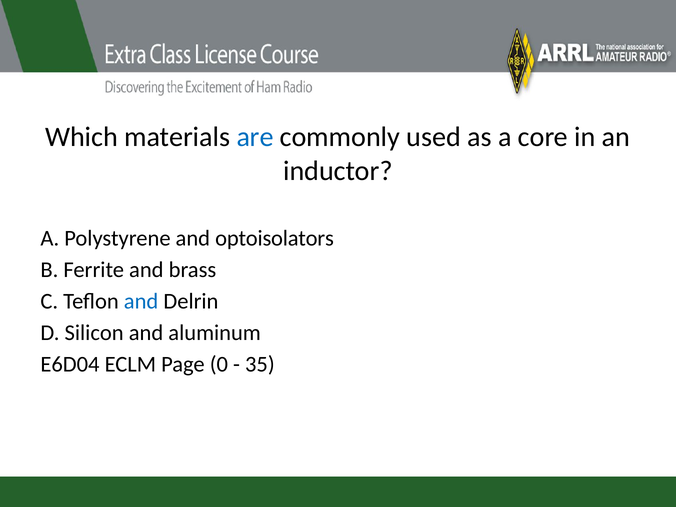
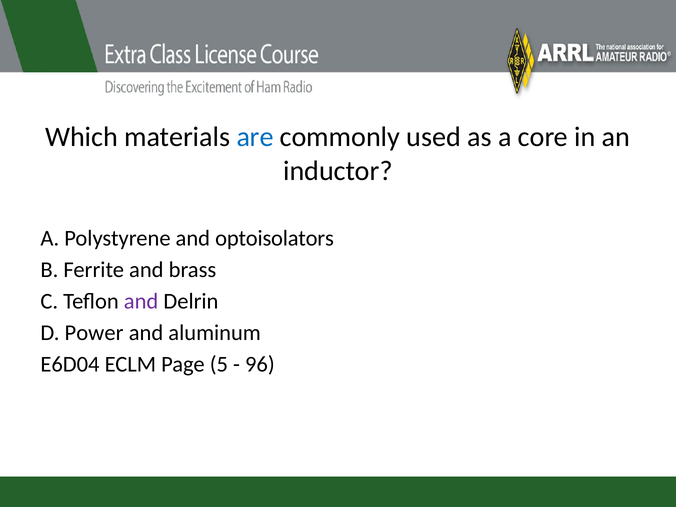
and colour: blue -> purple (141, 301)
Silicon: Silicon -> Power (94, 333)
0: 0 -> 5 (219, 364)
35: 35 -> 96 (260, 364)
